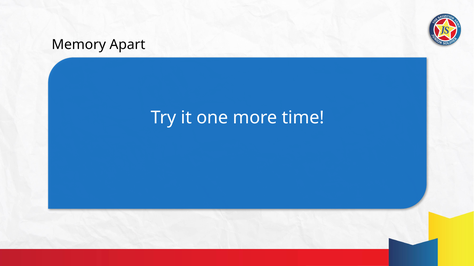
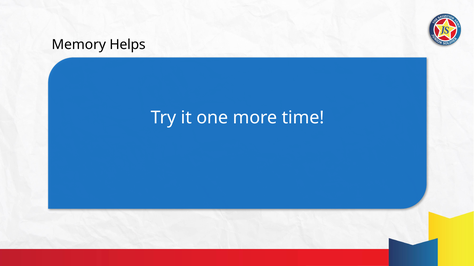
Apart: Apart -> Helps (128, 45)
